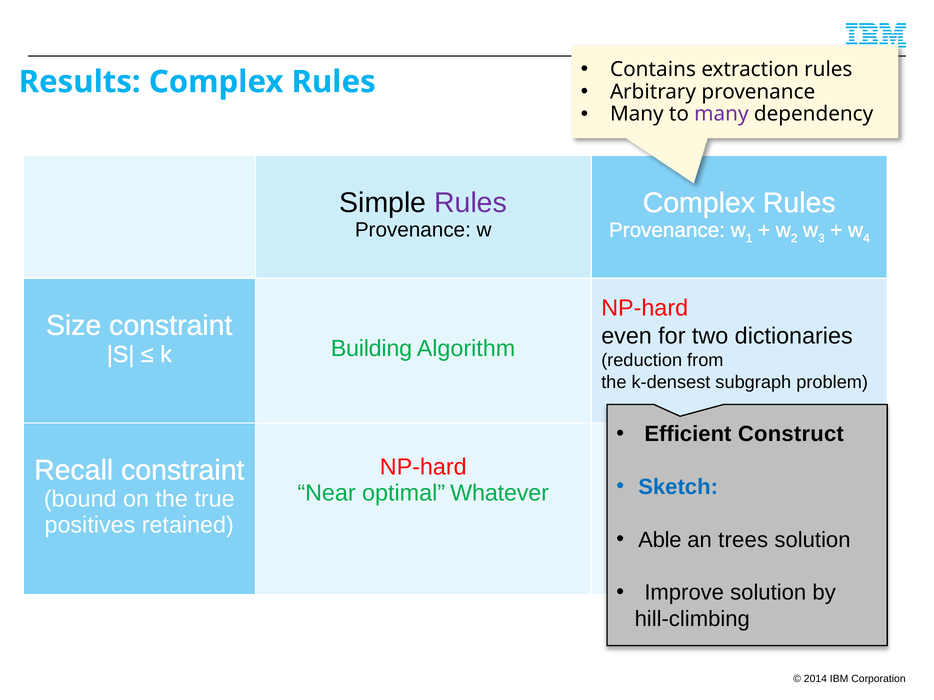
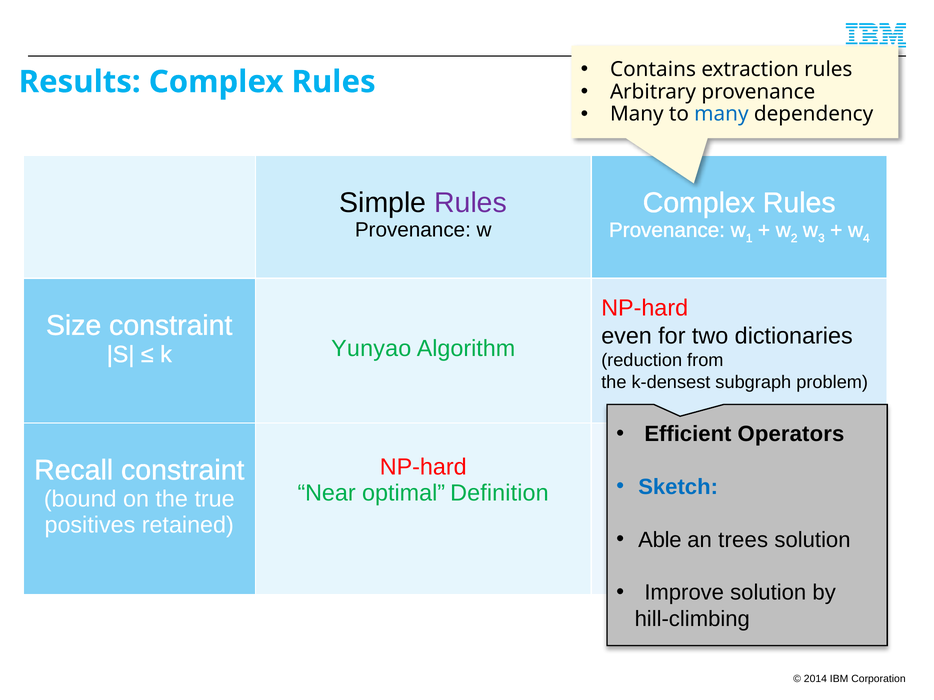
many colour: purple -> blue (721, 114)
Building: Building -> Yunyao (371, 349)
Construct: Construct -> Operators (791, 434)
Whatever: Whatever -> Definition (499, 494)
